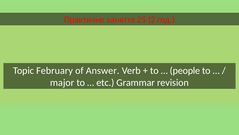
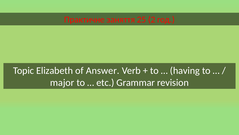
February: February -> Elizabeth (55, 70)
people: people -> having (185, 70)
